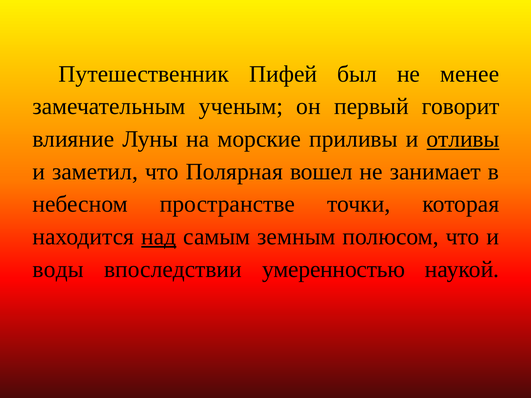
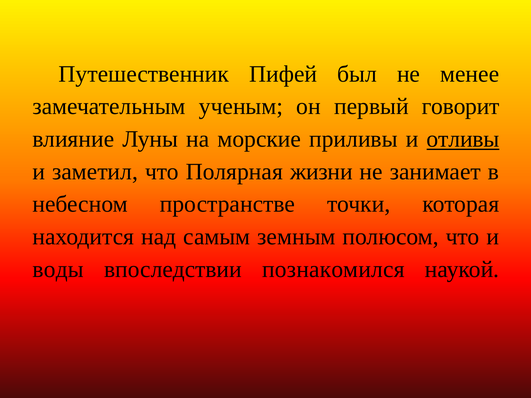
вошел: вошел -> жизни (321, 172)
над underline: present -> none (159, 237)
умеренностью: умеренностью -> познакомился (333, 269)
